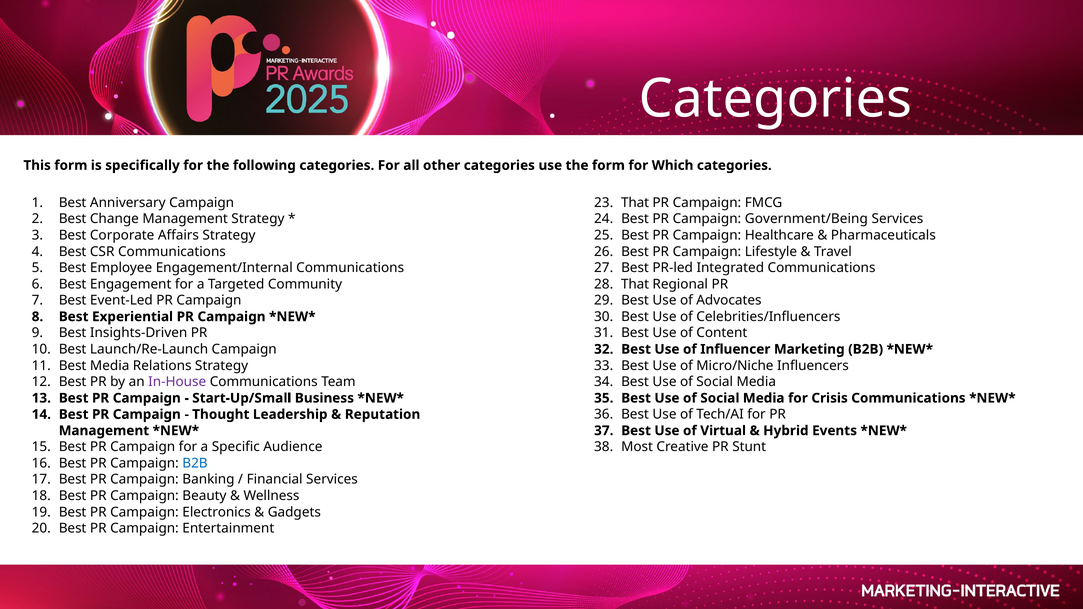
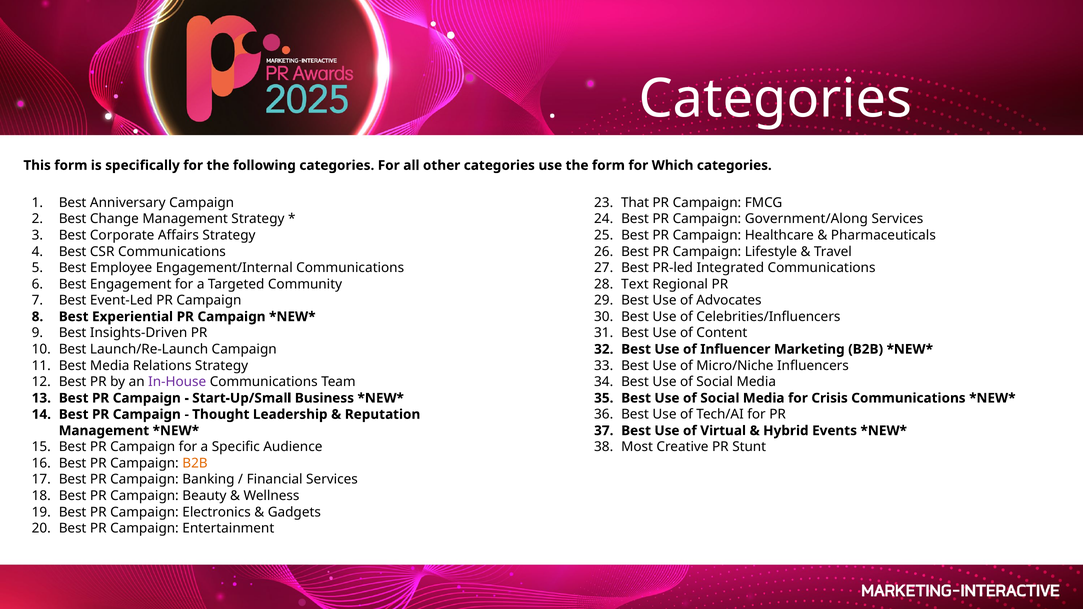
Government/Being: Government/Being -> Government/Along (806, 219)
That: That -> Text (635, 284)
B2B colour: blue -> orange (195, 463)
